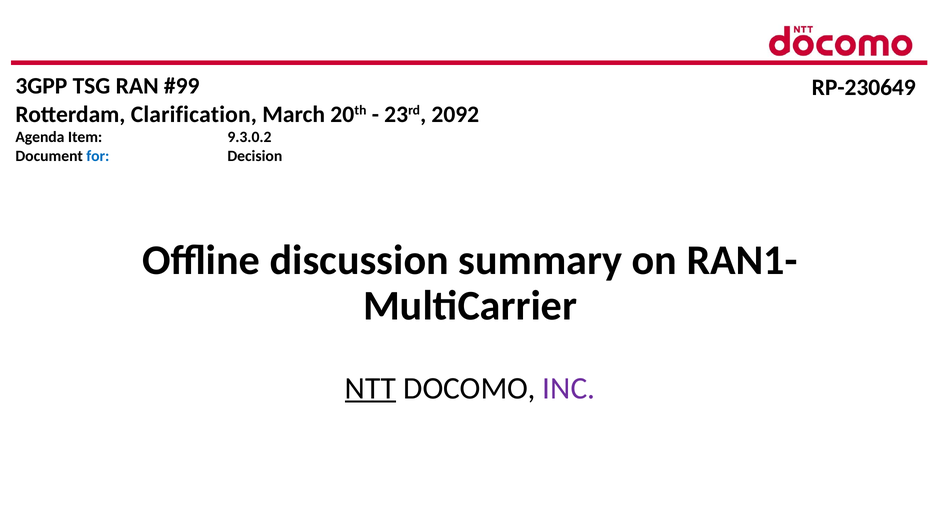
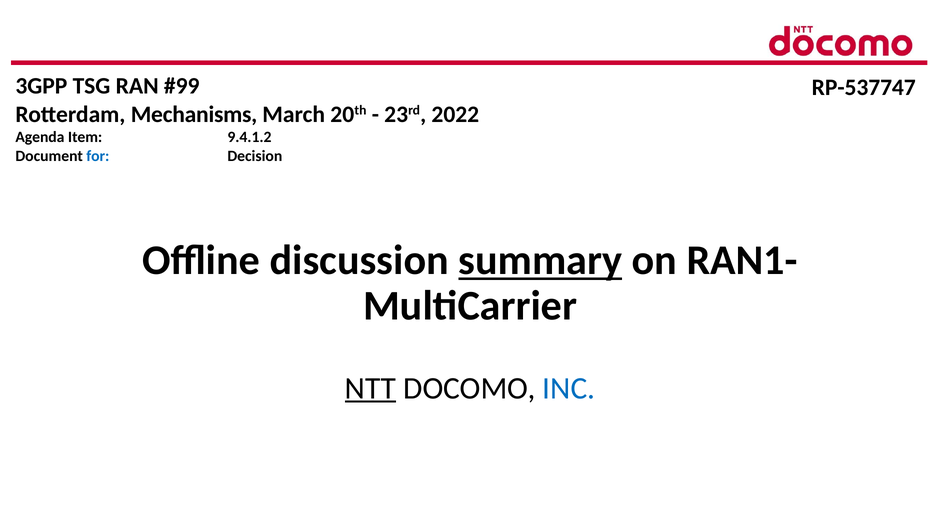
RP-230649: RP-230649 -> RP-537747 (864, 87)
Clarification: Clarification -> Mechanisms (194, 114)
2092: 2092 -> 2022 (455, 114)
9.3.0.2: 9.3.0.2 -> 9.4.1.2 (249, 137)
summary underline: none -> present (540, 260)
INC colour: purple -> blue (569, 388)
